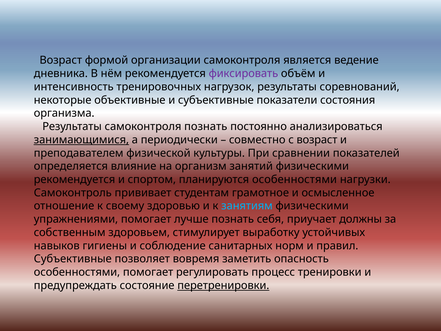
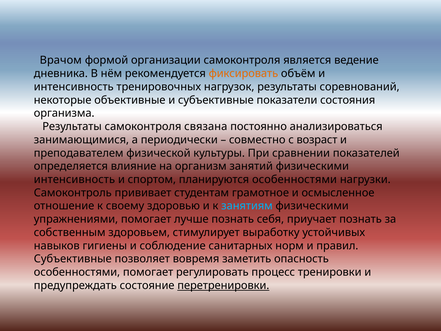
Возраст: Возраст -> Врачом (61, 60)
фиксировать colour: purple -> orange (243, 74)
самоконтроля познать: познать -> связана (206, 126)
занимающимися underline: present -> none (81, 140)
рекомендуется: рекомендуется -> интенсивность (74, 179)
приучает должны: должны -> познать (361, 219)
